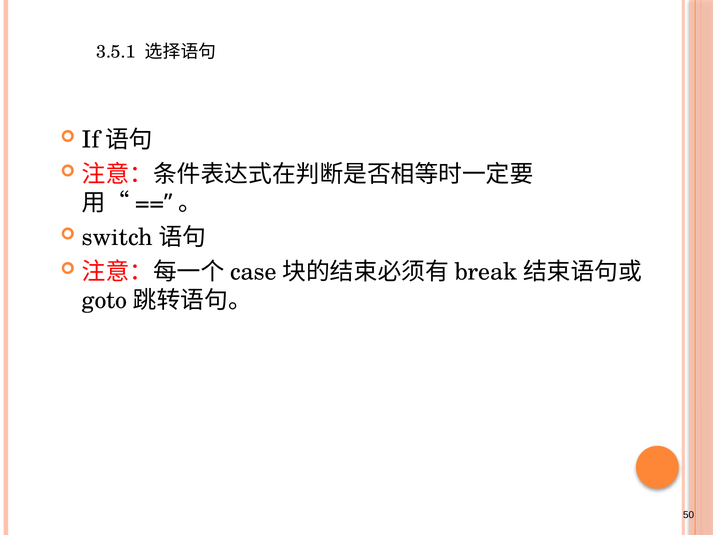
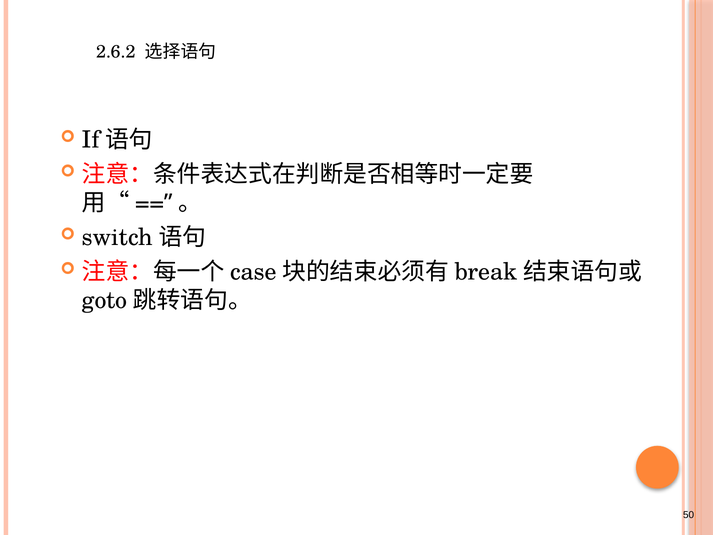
3.5.1: 3.5.1 -> 2.6.2 (116, 52)
